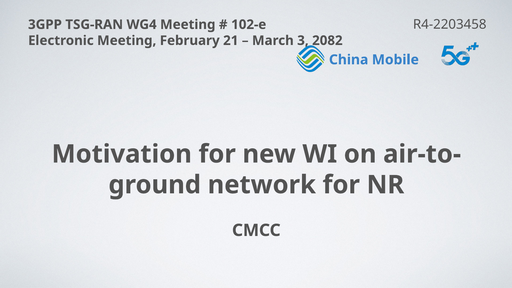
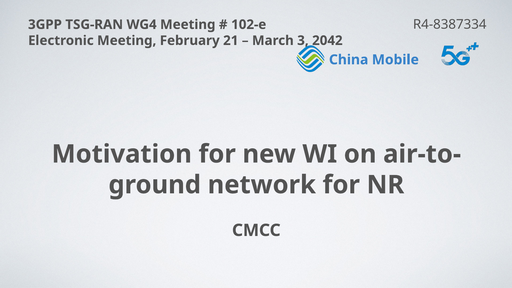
R4-2203458: R4-2203458 -> R4-8387334 (450, 25)
2082: 2082 -> 2042 (327, 41)
